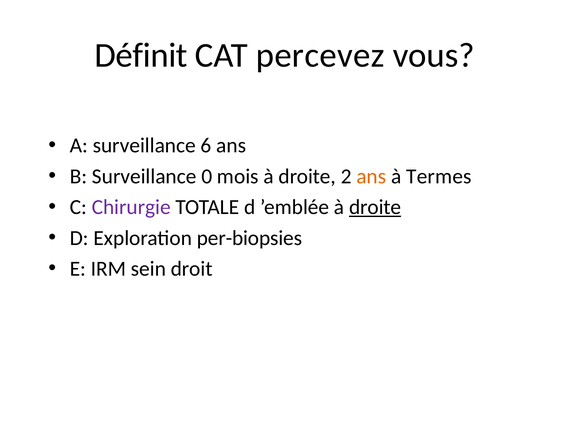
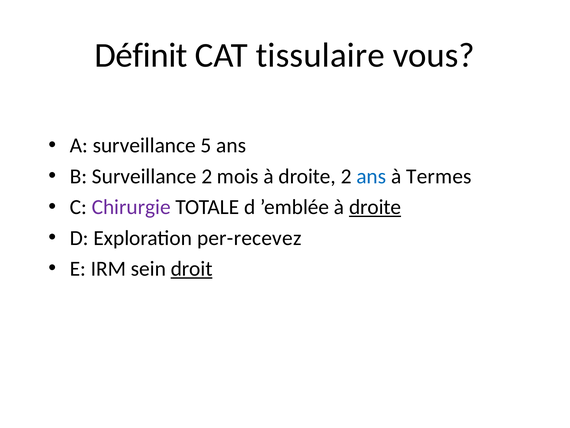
percevez: percevez -> tissulaire (320, 55)
6: 6 -> 5 (206, 145)
Surveillance 0: 0 -> 2 (207, 176)
ans colour: orange -> blue (371, 176)
per-biopsies: per-biopsies -> per-recevez (249, 238)
droit underline: none -> present (192, 268)
